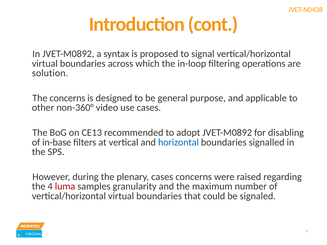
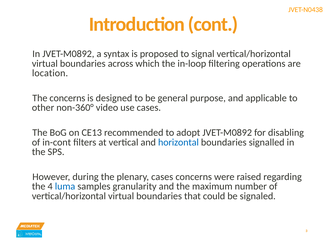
solution: solution -> location (50, 73)
in-base: in-base -> in-cont (57, 142)
luma colour: red -> blue (65, 187)
